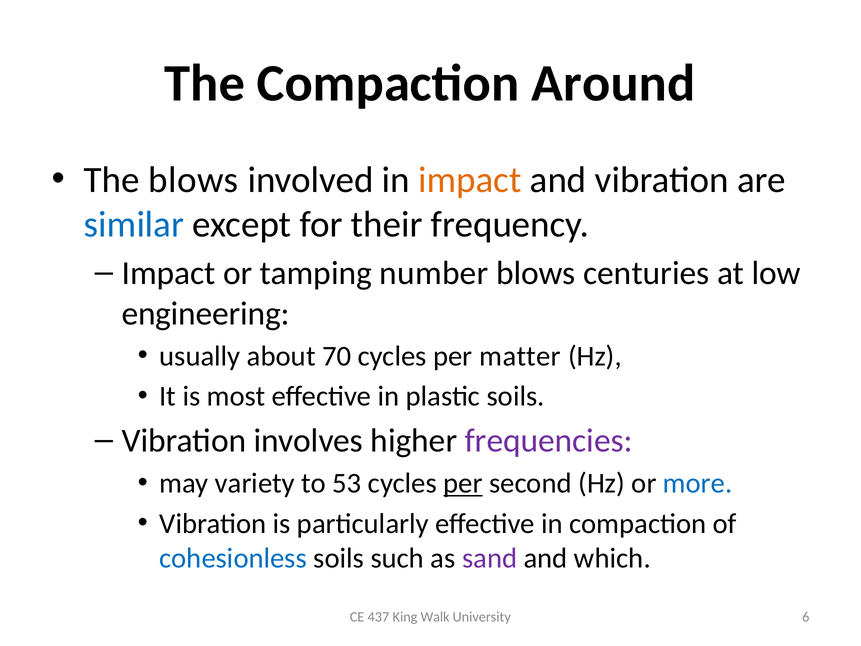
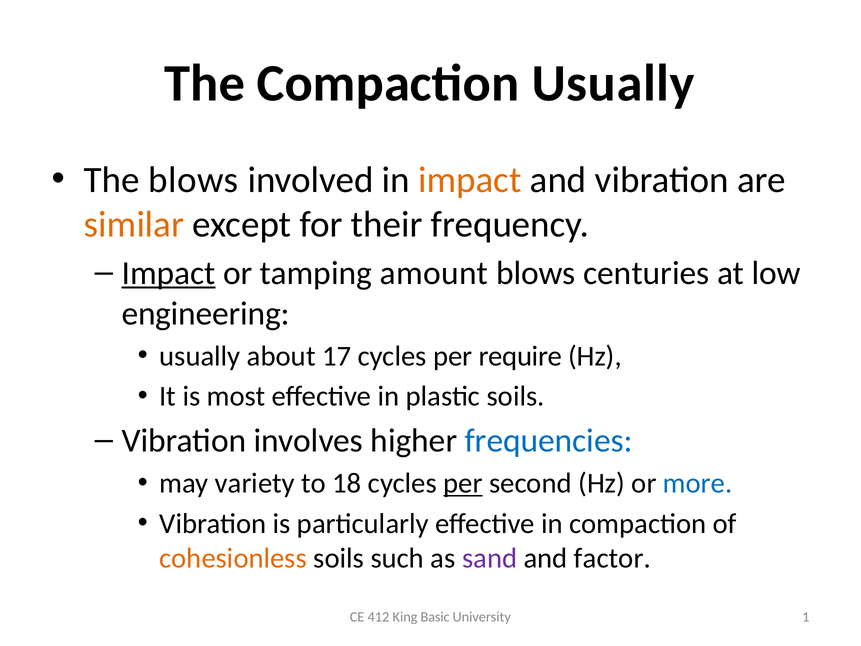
Compaction Around: Around -> Usually (613, 83)
similar colour: blue -> orange (134, 224)
Impact underline: none -> present (169, 273)
number: number -> amount (434, 273)
70: 70 -> 17 (337, 356)
matter: matter -> require (520, 356)
frequencies colour: purple -> blue (549, 441)
53: 53 -> 18 (347, 483)
cohesionless colour: blue -> orange (233, 558)
which: which -> factor (612, 558)
437: 437 -> 412 (378, 617)
Walk: Walk -> Basic (435, 617)
6: 6 -> 1 (806, 617)
